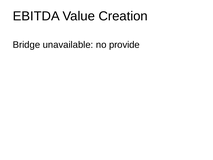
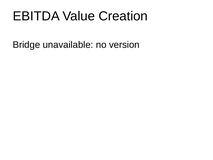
provide: provide -> version (124, 45)
